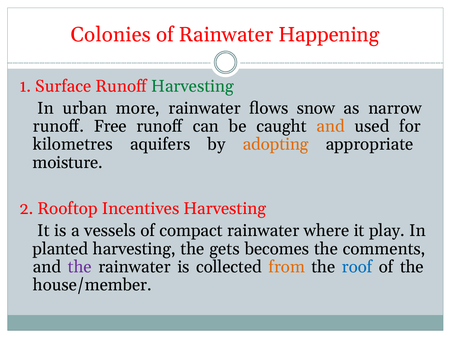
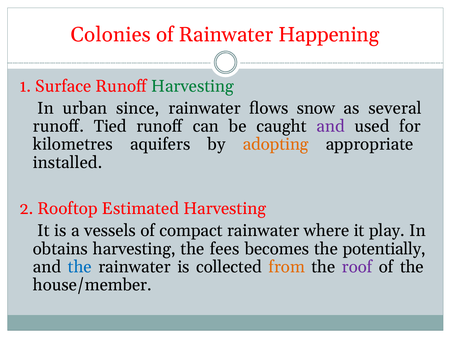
more: more -> since (138, 108)
narrow: narrow -> several (395, 108)
Free: Free -> Tied (110, 126)
and colour: orange -> purple (331, 126)
moisture: moisture -> installed (68, 163)
Incentives: Incentives -> Estimated (141, 209)
planted: planted -> obtains (60, 249)
gets: gets -> fees (225, 249)
comments: comments -> potentially (384, 249)
the colour: purple -> blue (80, 267)
roof colour: blue -> purple (357, 267)
